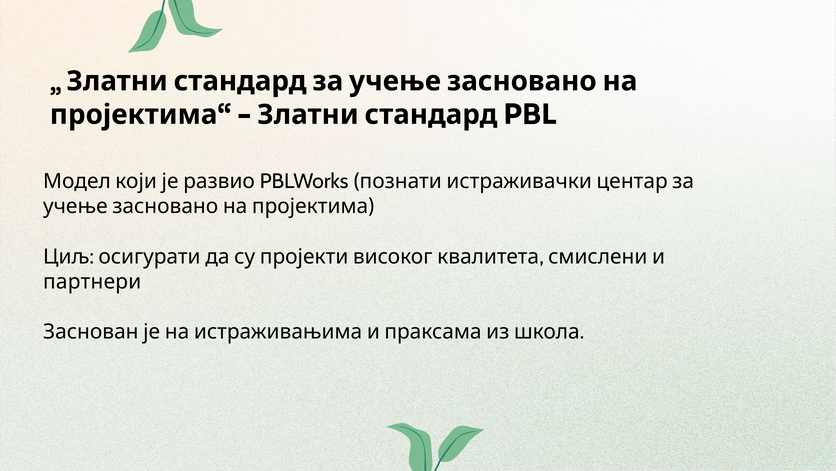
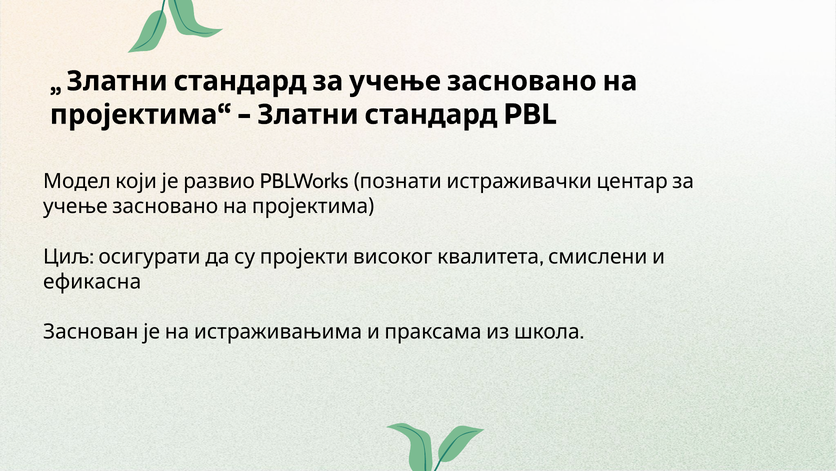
партнери: партнери -> ефикасна (92, 281)
